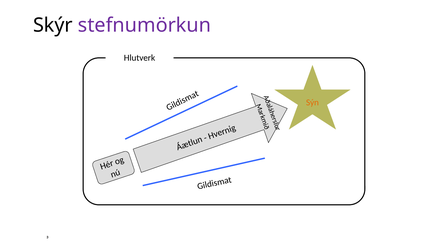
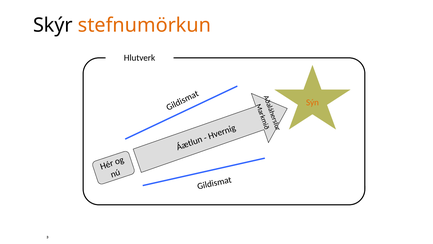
stefnumörkun colour: purple -> orange (144, 25)
